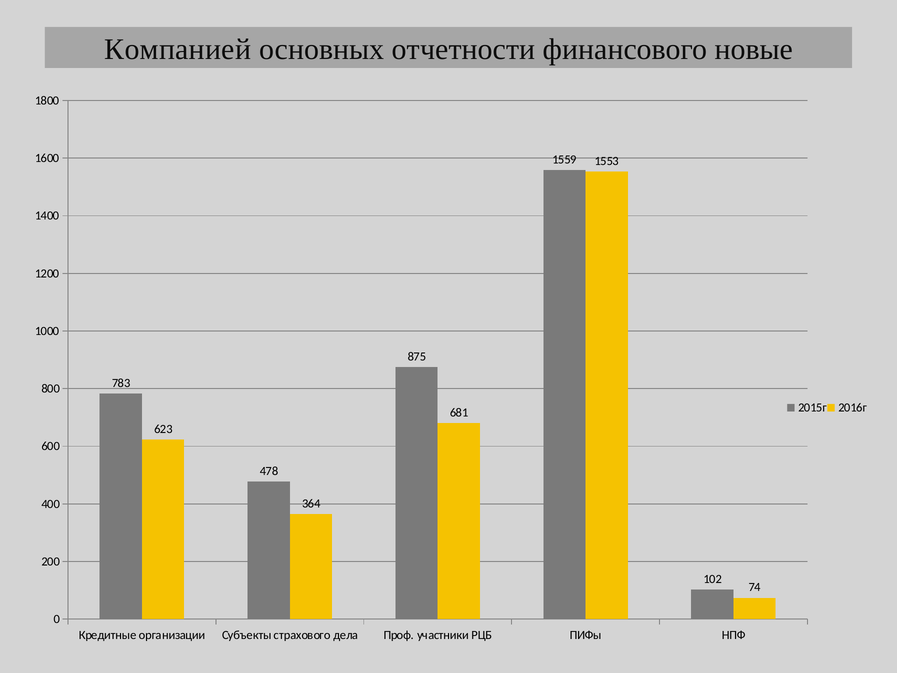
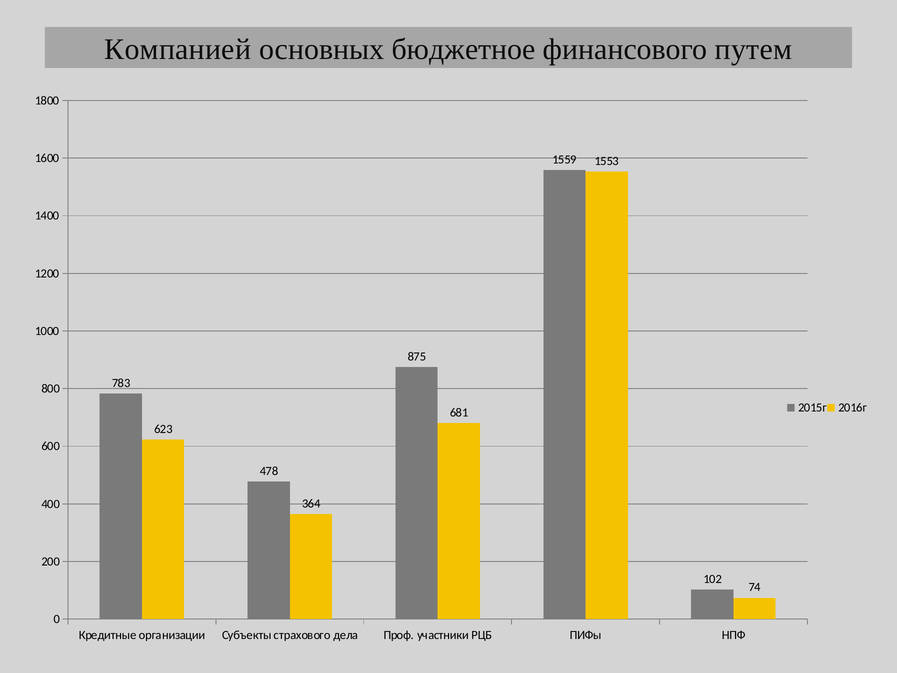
отчетности: отчетности -> бюджетное (464, 50)
новые: новые -> путем (754, 50)
